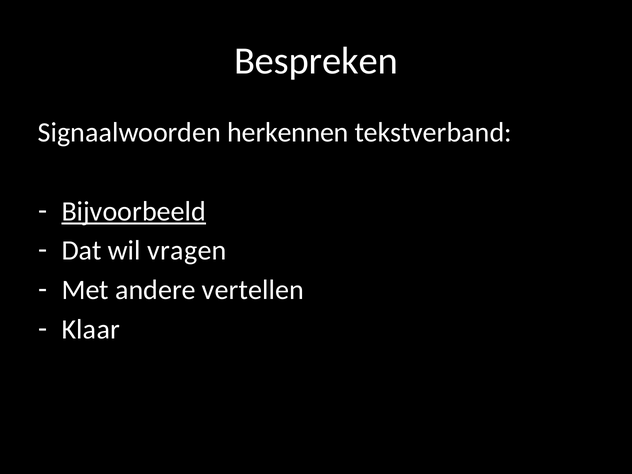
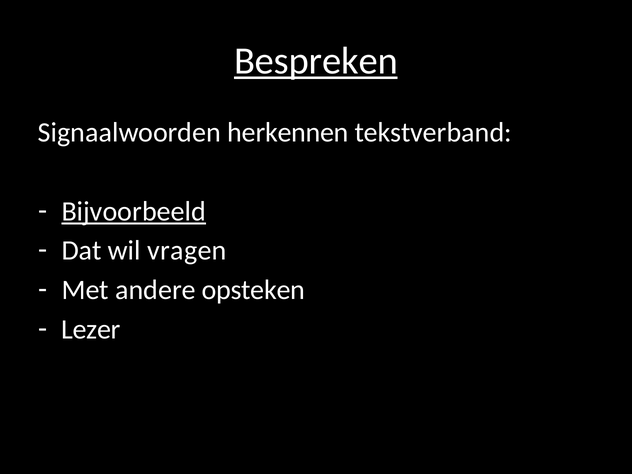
Bespreken underline: none -> present (316, 61)
vertellen: vertellen -> opsteken (253, 290)
Klaar: Klaar -> Lezer (91, 329)
